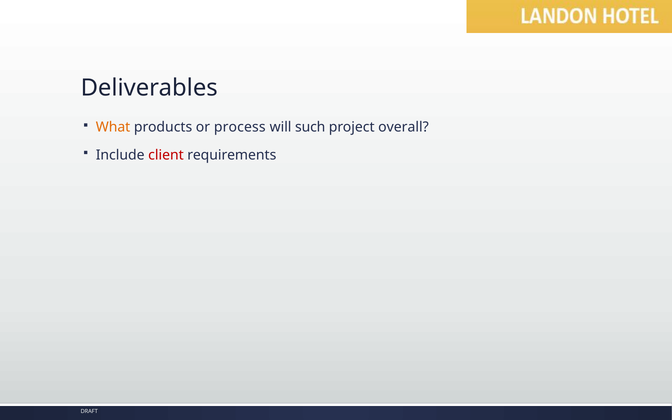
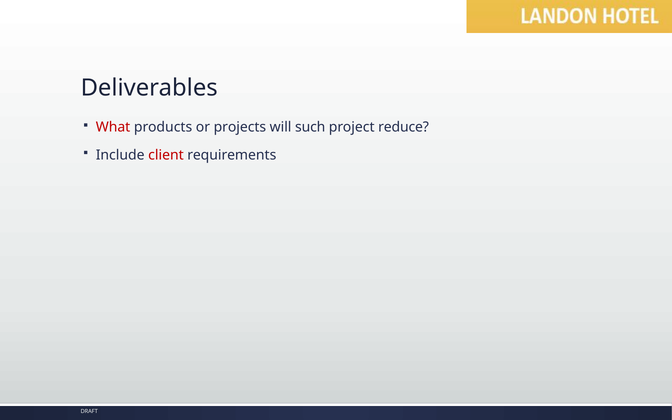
What colour: orange -> red (113, 127)
process: process -> projects (240, 127)
overall: overall -> reduce (404, 127)
